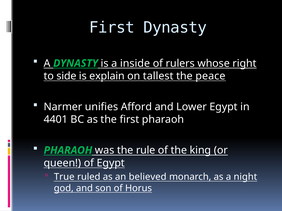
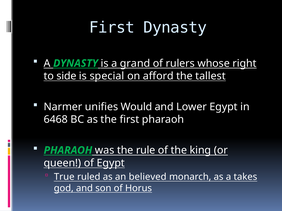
inside: inside -> grand (135, 63)
explain: explain -> special (107, 76)
tallest: tallest -> afford (158, 76)
peace: peace -> tallest (211, 76)
Afford: Afford -> Would (136, 107)
4401: 4401 -> 6468 (56, 120)
night: night -> takes (245, 177)
